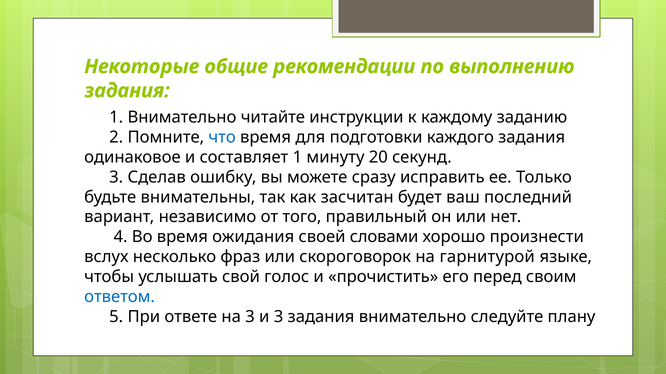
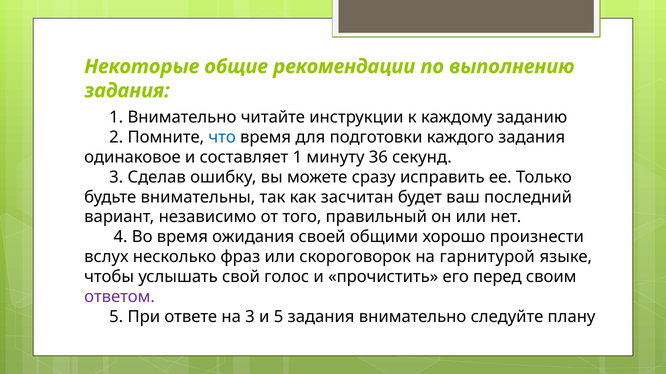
20: 20 -> 36 (378, 157)
словами: словами -> общими (384, 237)
ответом colour: blue -> purple (120, 297)
и 3: 3 -> 5 (279, 317)
